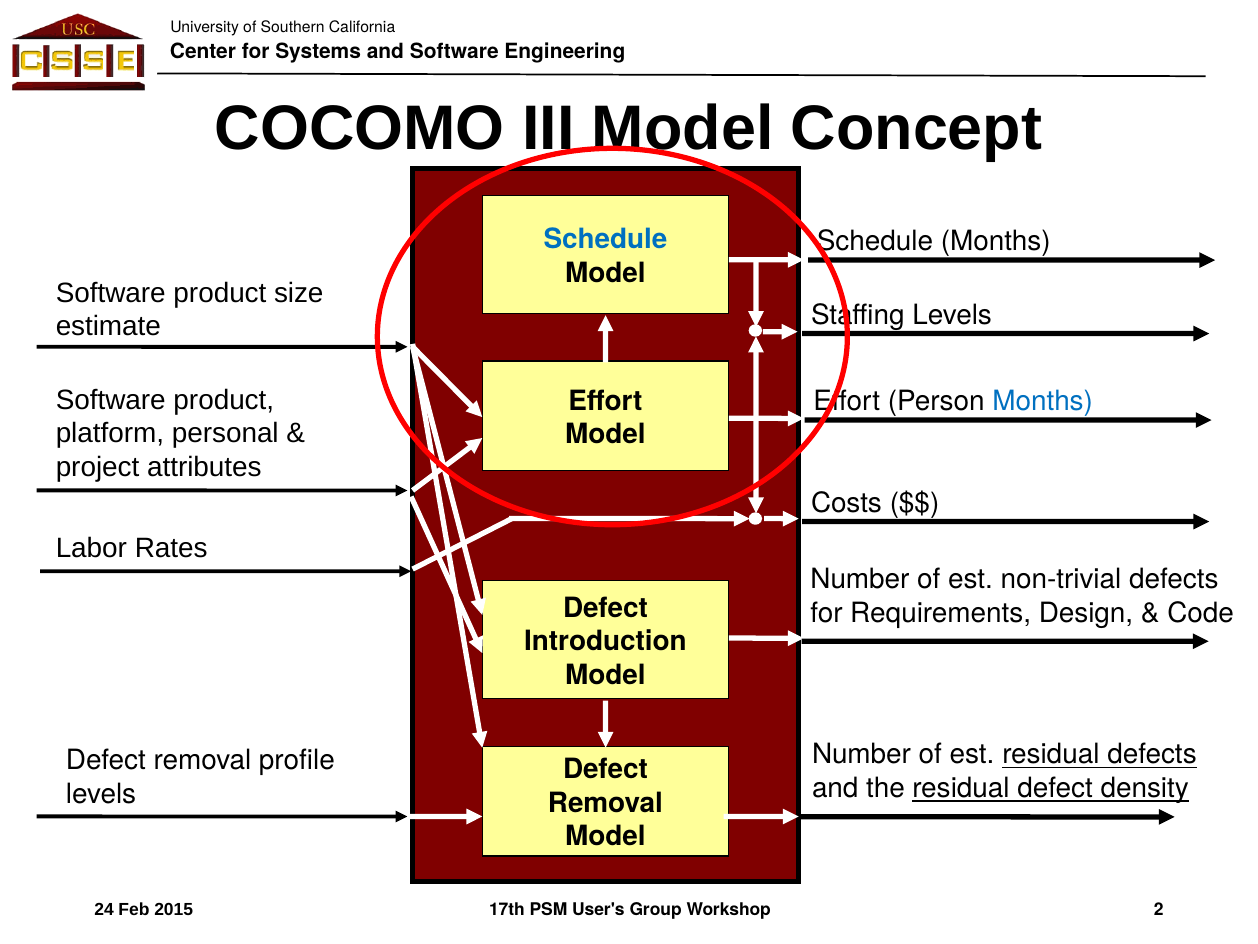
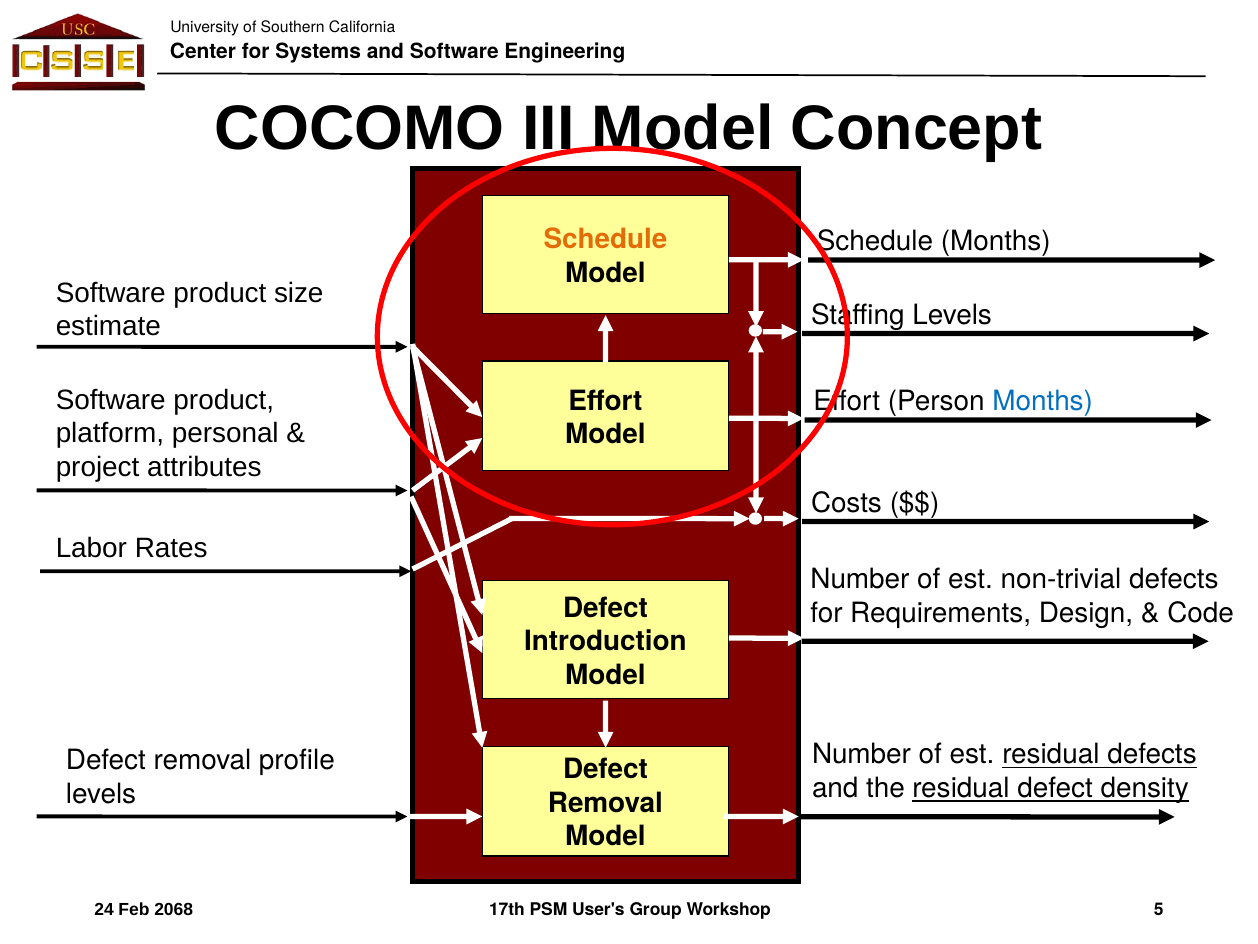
Schedule colour: blue -> orange (605, 239)
2015: 2015 -> 2068 (174, 909)
2: 2 -> 5 (1159, 909)
